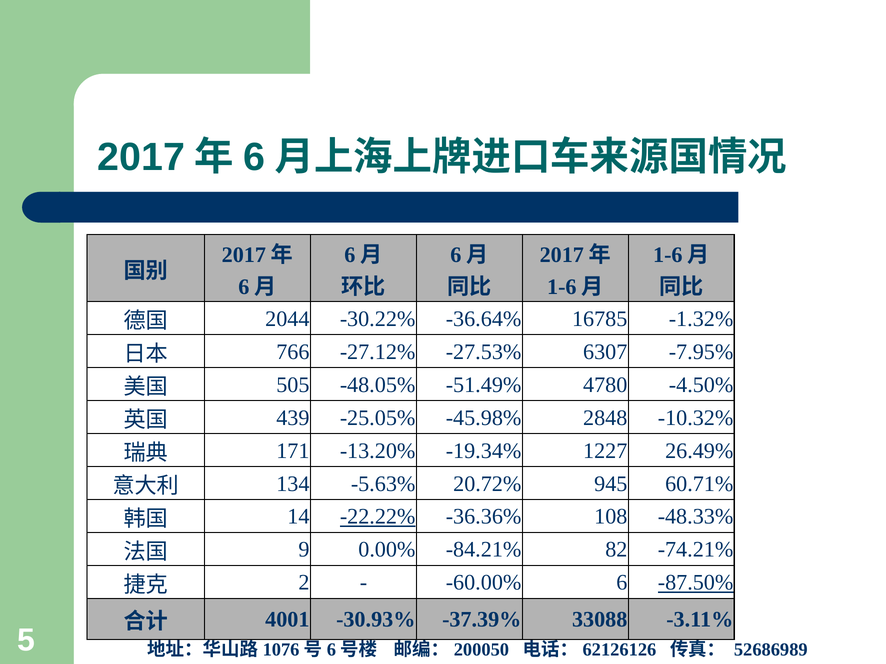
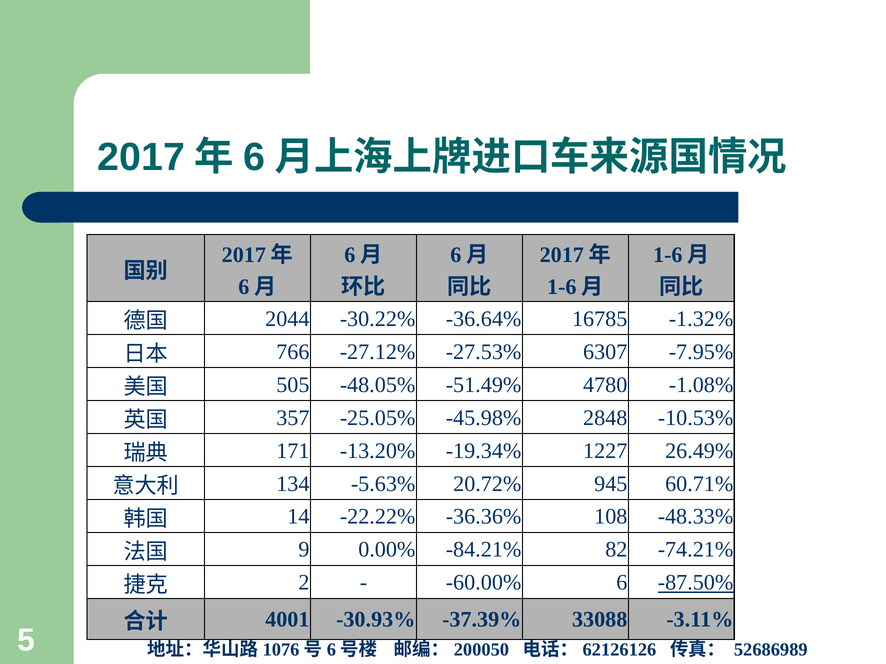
-4.50%: -4.50% -> -1.08% (701, 385)
439: 439 -> 357 (293, 418)
-10.32%: -10.32% -> -10.53% (696, 418)
-22.22% underline: present -> none (378, 517)
